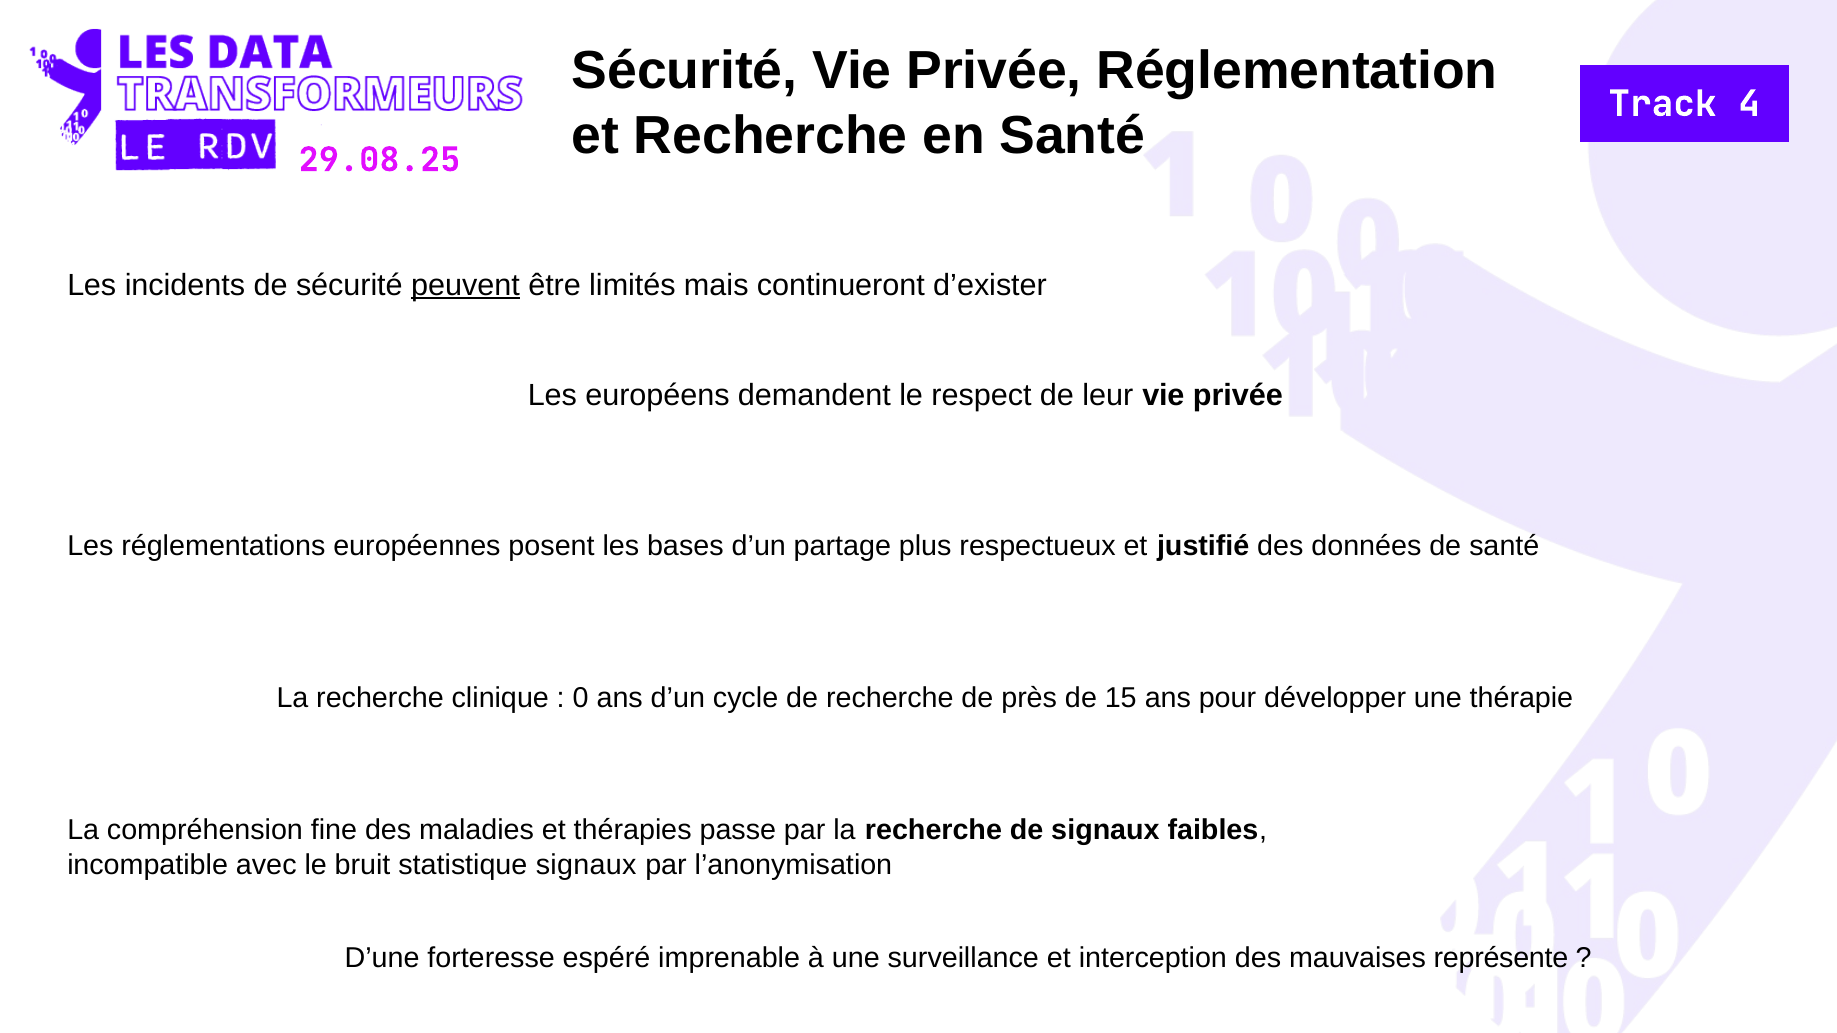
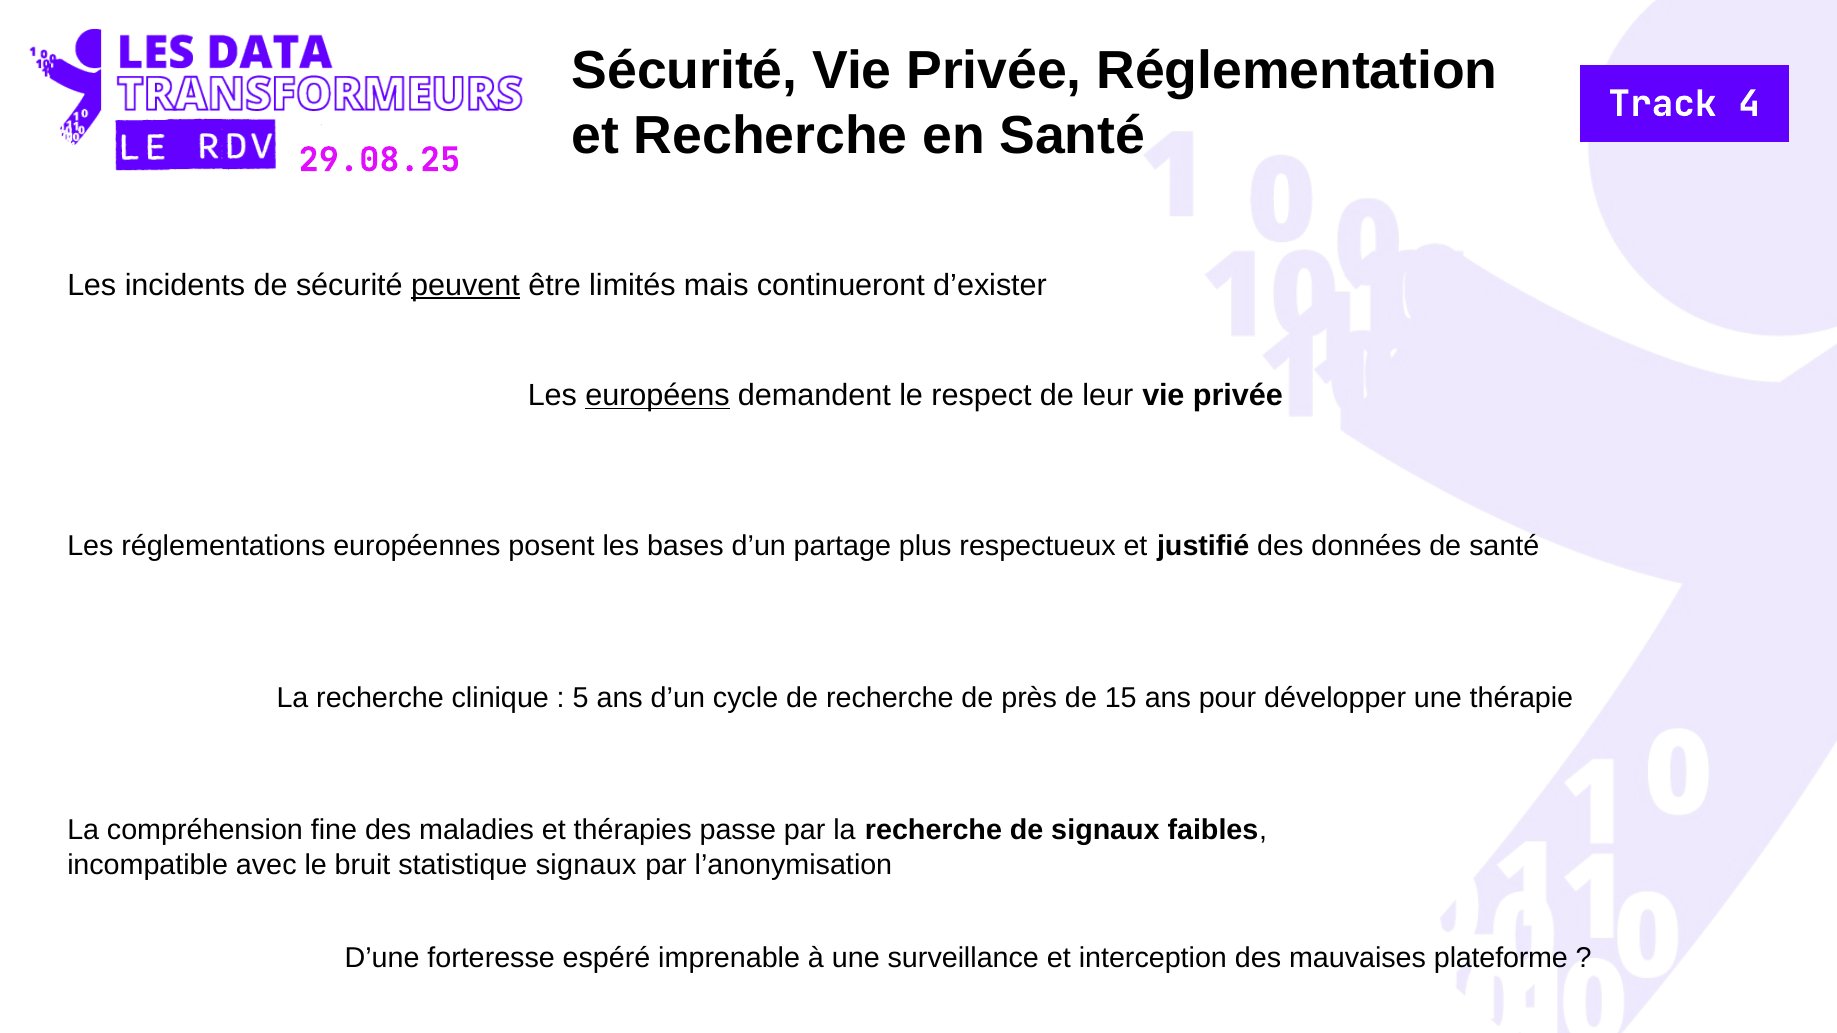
européens underline: none -> present (658, 396)
0: 0 -> 5 (581, 698)
représente: représente -> plateforme (1501, 958)
